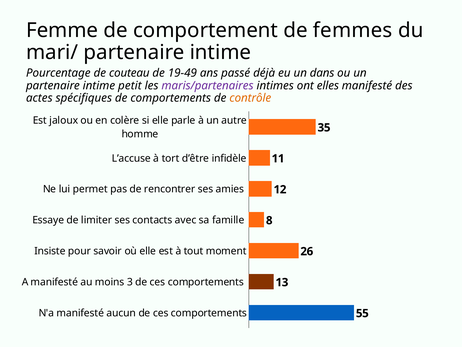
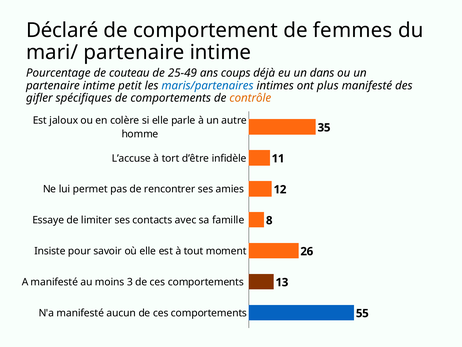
Femme: Femme -> Déclaré (62, 30)
19-49: 19-49 -> 25-49 (182, 73)
passé: passé -> coups (236, 73)
maris/partenaires colour: purple -> blue (208, 85)
elles: elles -> plus (328, 85)
actes: actes -> gifler (39, 98)
